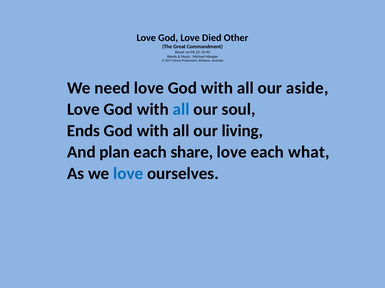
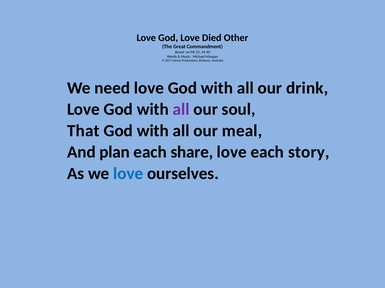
aside: aside -> drink (307, 88)
all colour: blue -> purple (181, 110)
Ends: Ends -> That (83, 131)
living: living -> meal (242, 131)
what: what -> story (309, 152)
